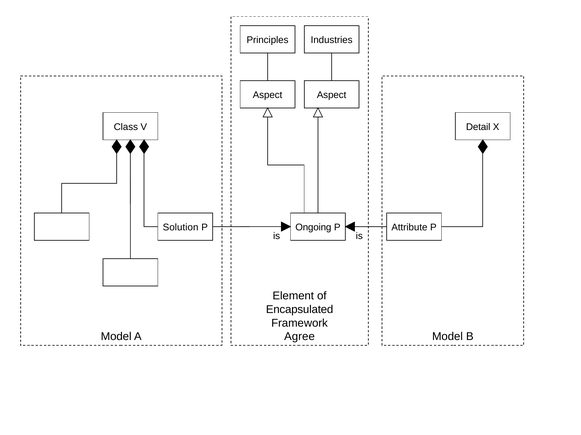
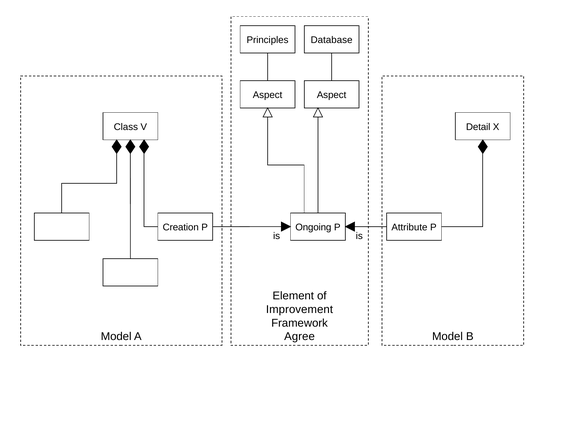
Industries: Industries -> Database (332, 40)
Solution: Solution -> Creation (181, 228)
Encapsulated: Encapsulated -> Improvement (299, 310)
